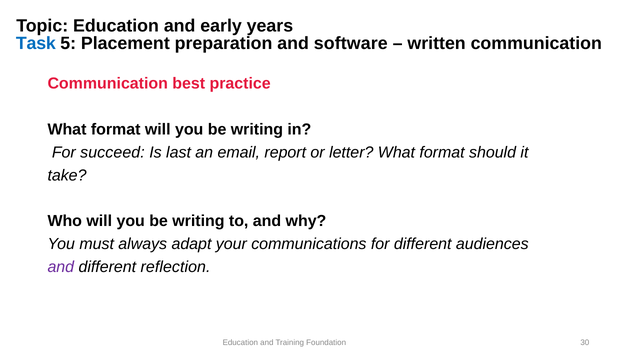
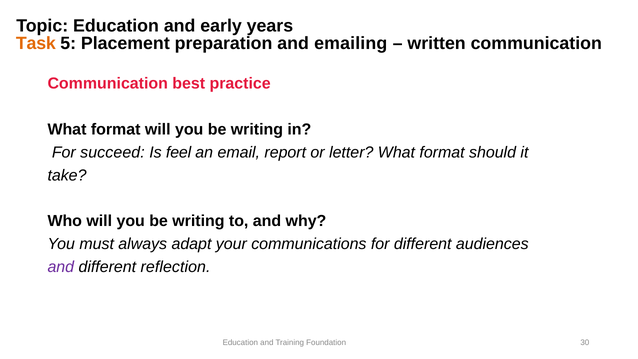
Task colour: blue -> orange (36, 44)
software: software -> emailing (351, 44)
last: last -> feel (179, 152)
